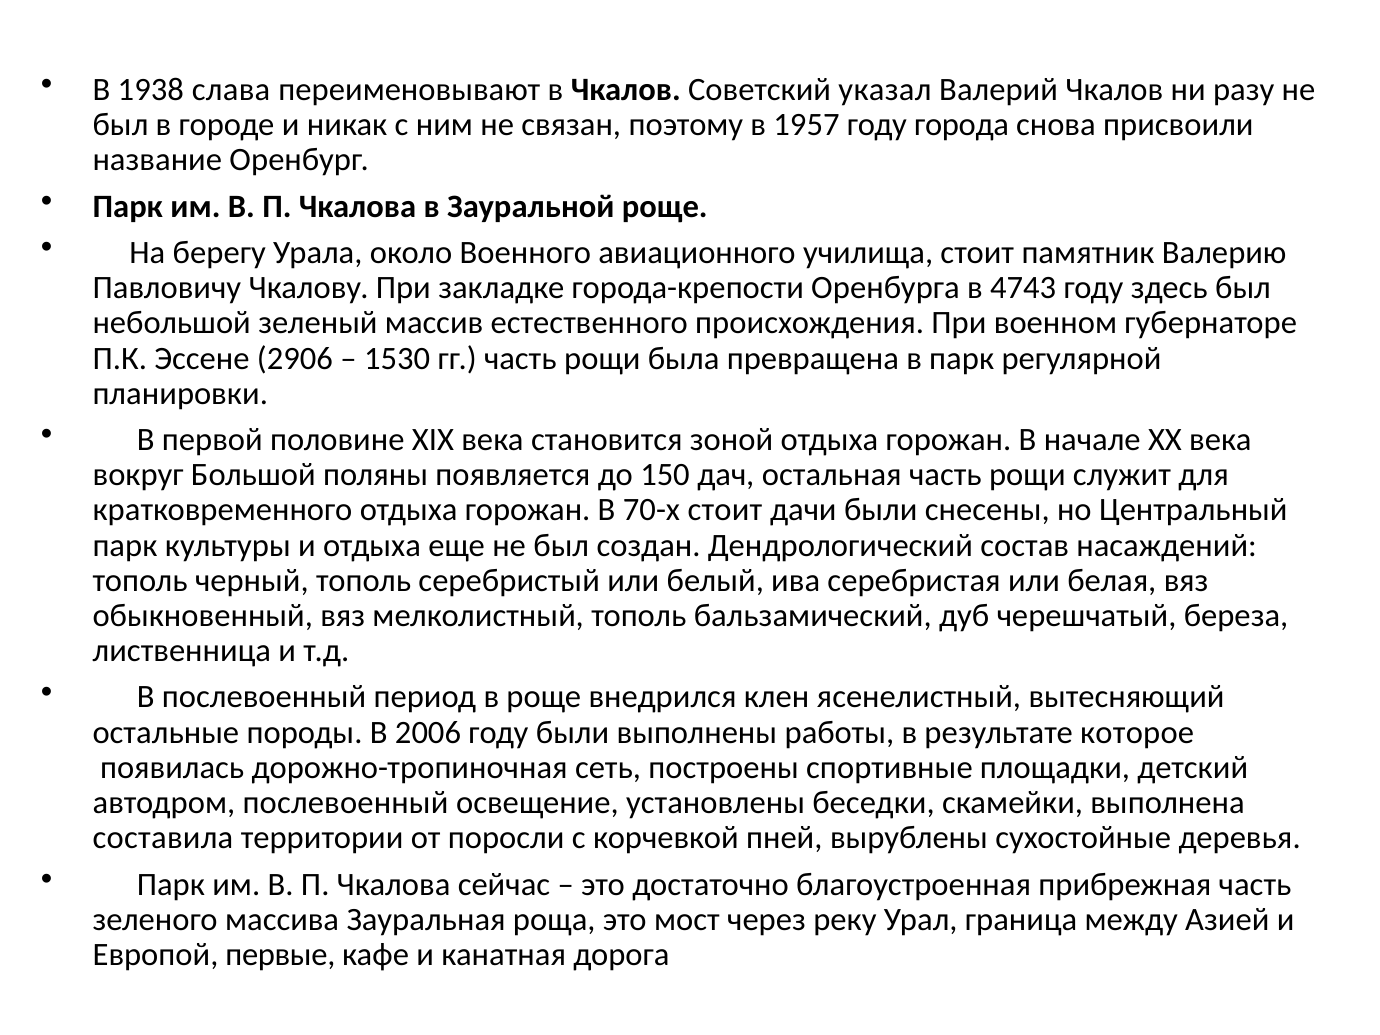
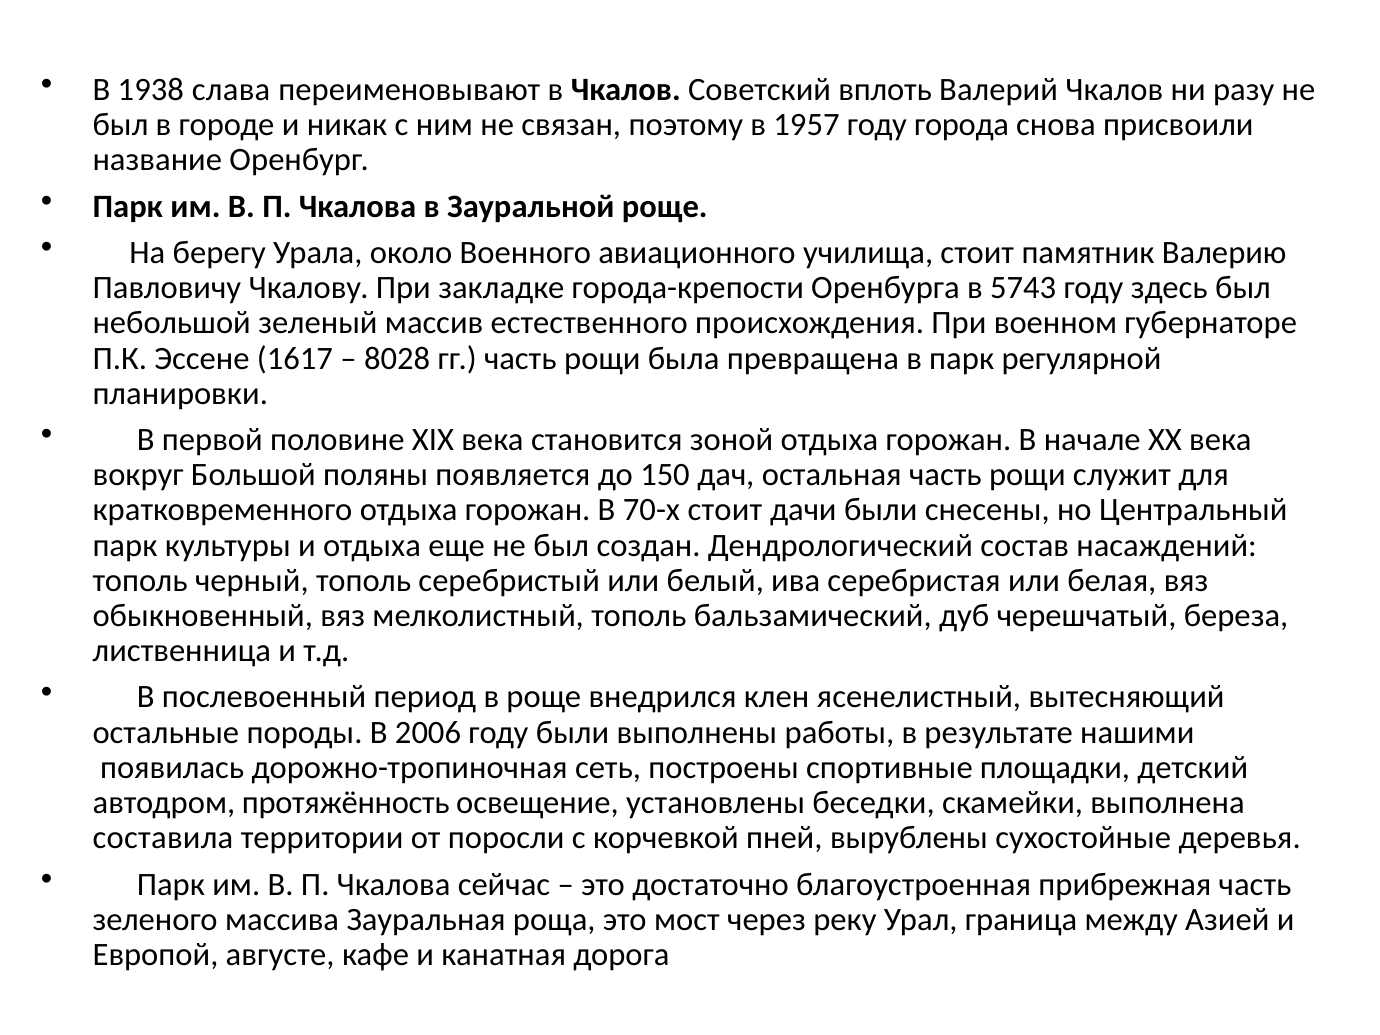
указал: указал -> вплоть (885, 90)
4743: 4743 -> 5743 (1023, 288)
2906: 2906 -> 1617 (295, 358)
1530: 1530 -> 8028 (397, 358)
которое: которое -> нашими (1137, 732)
автодром послевоенный: послевоенный -> протяжённость (346, 803)
первые: первые -> августе (280, 955)
